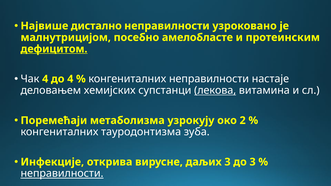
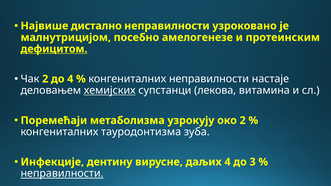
амелобласте: амелобласте -> амелогенезе (197, 37)
Чак 4: 4 -> 2 (45, 79)
хемијских underline: none -> present (110, 91)
лекова underline: present -> none (215, 91)
открива: открива -> дентину (110, 162)
даљих 3: 3 -> 4 (228, 162)
